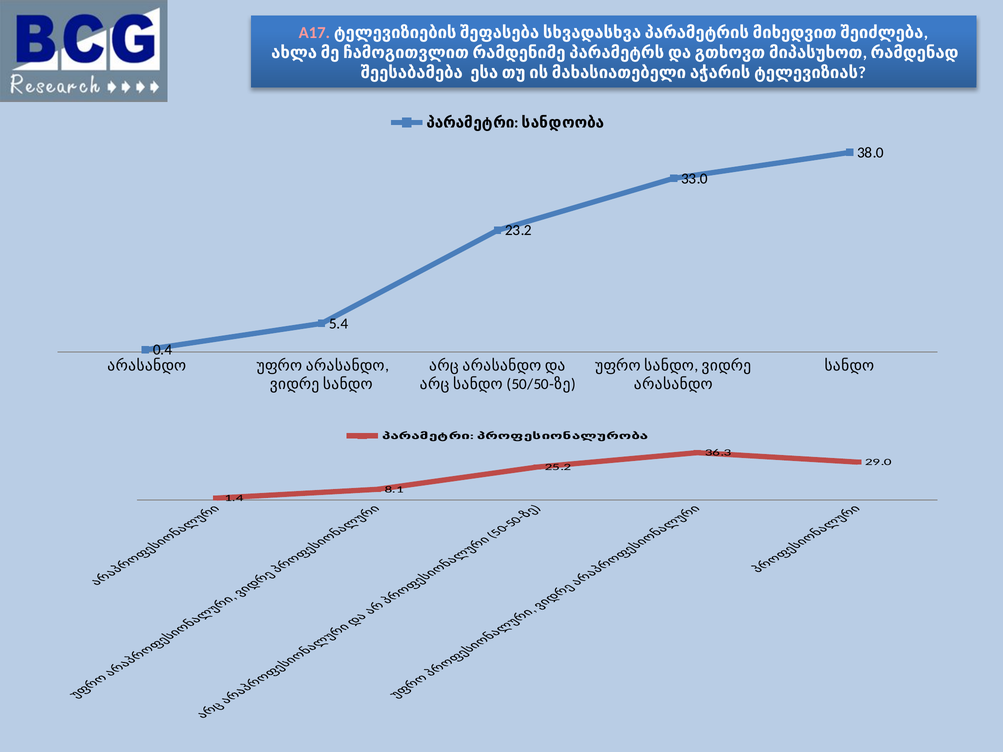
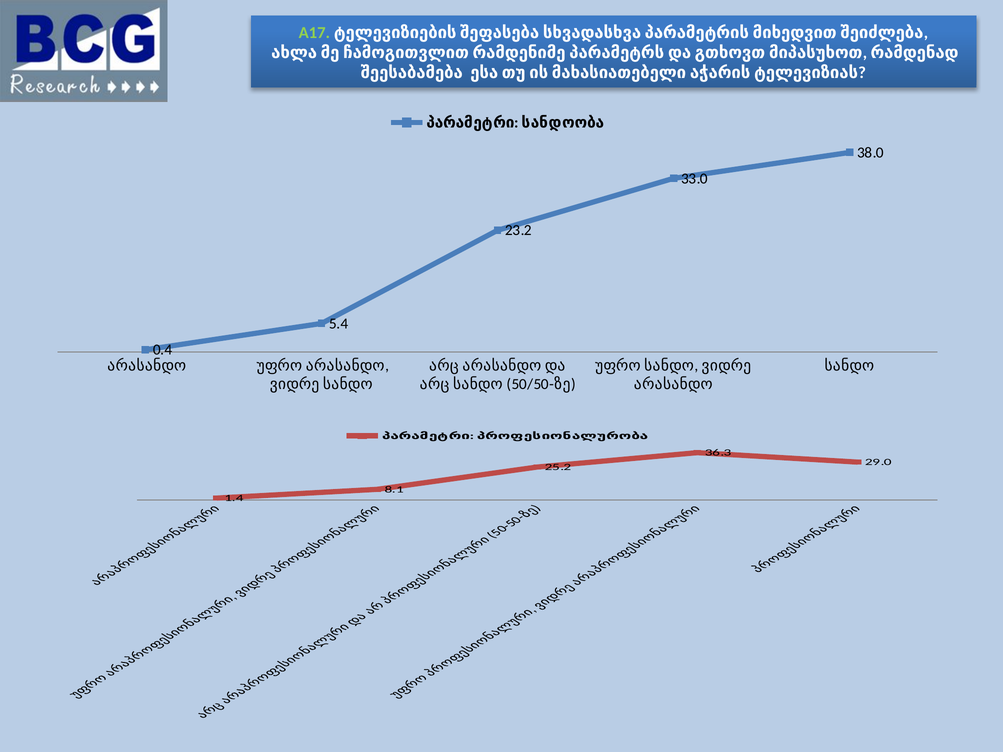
A17 colour: pink -> light green (314, 33)
